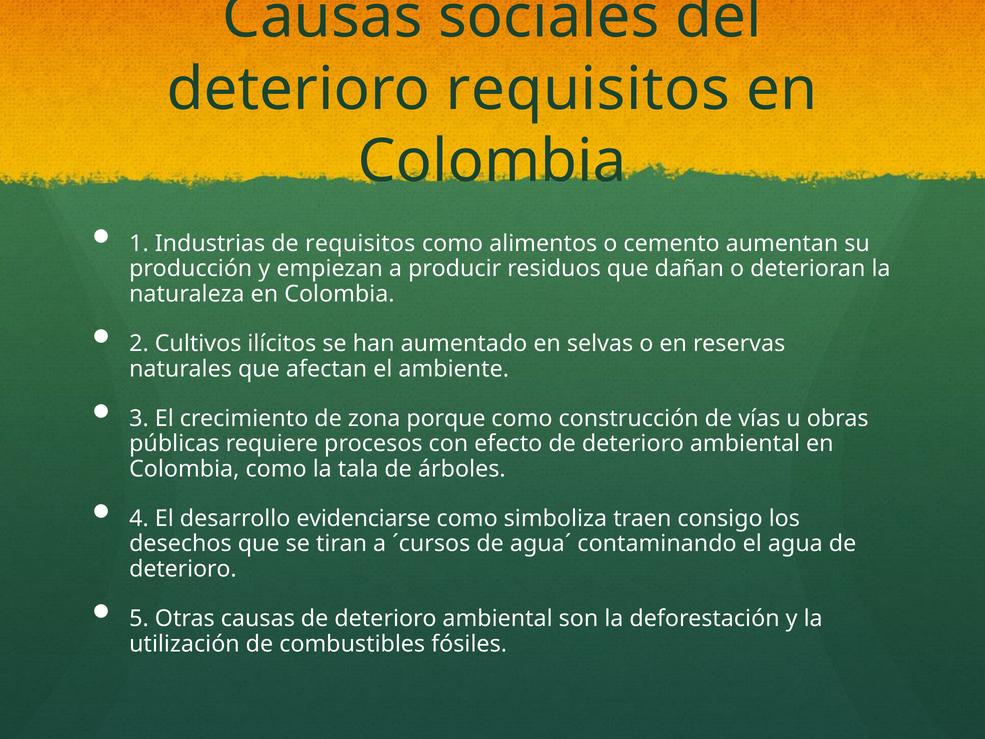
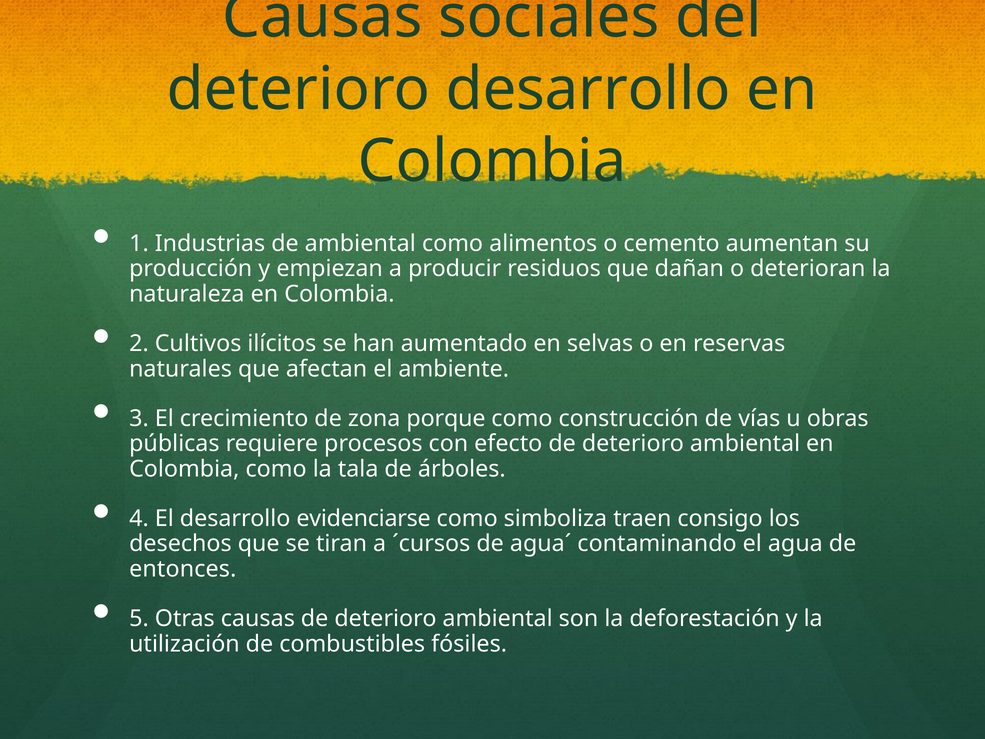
deterioro requisitos: requisitos -> desarrollo (588, 89)
de requisitos: requisitos -> ambiental (360, 244)
deterioro: deterioro -> entonces (183, 569)
